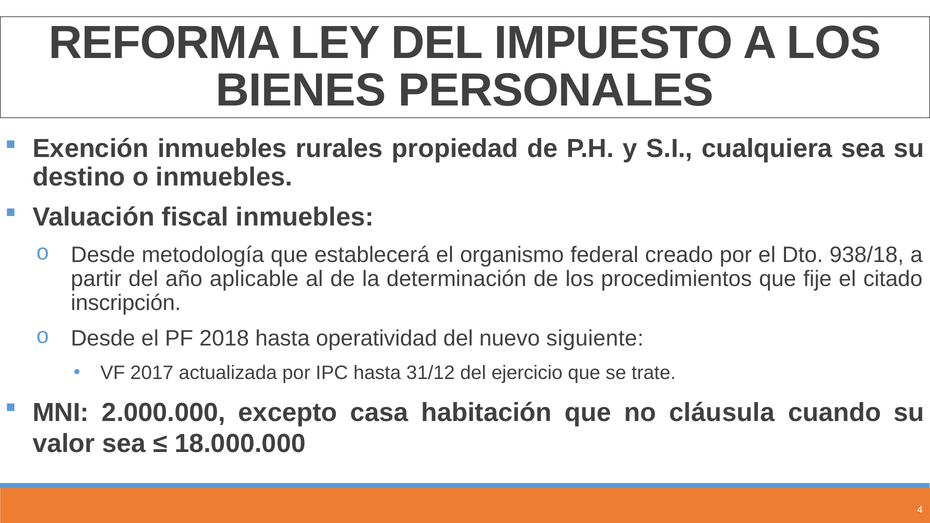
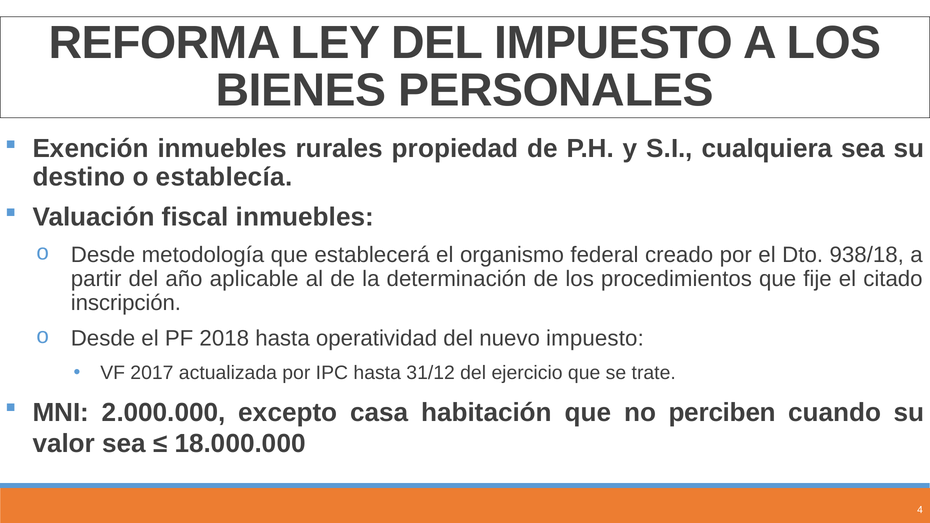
o inmuebles: inmuebles -> establecía (224, 177)
nuevo siguiente: siguiente -> impuesto (595, 339)
cláusula: cláusula -> perciben (722, 412)
